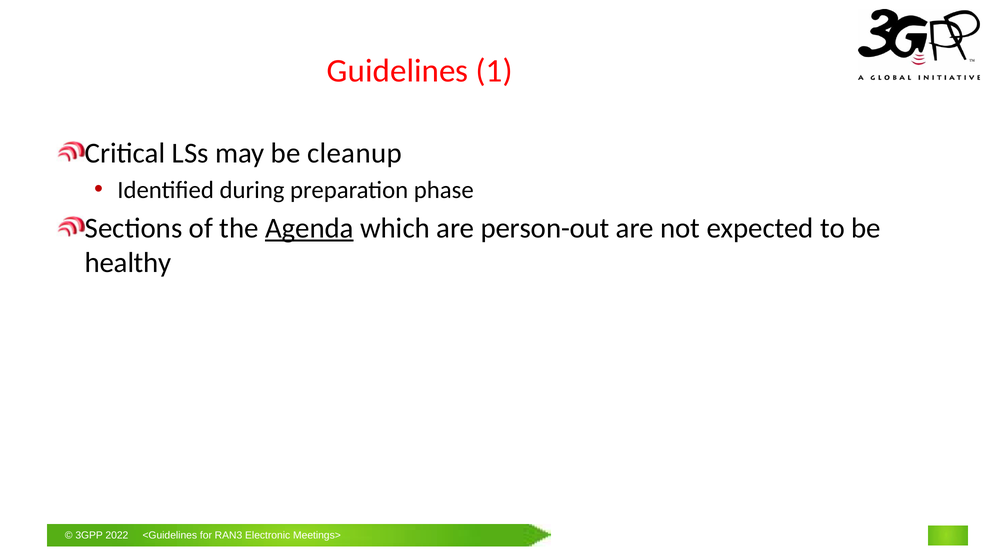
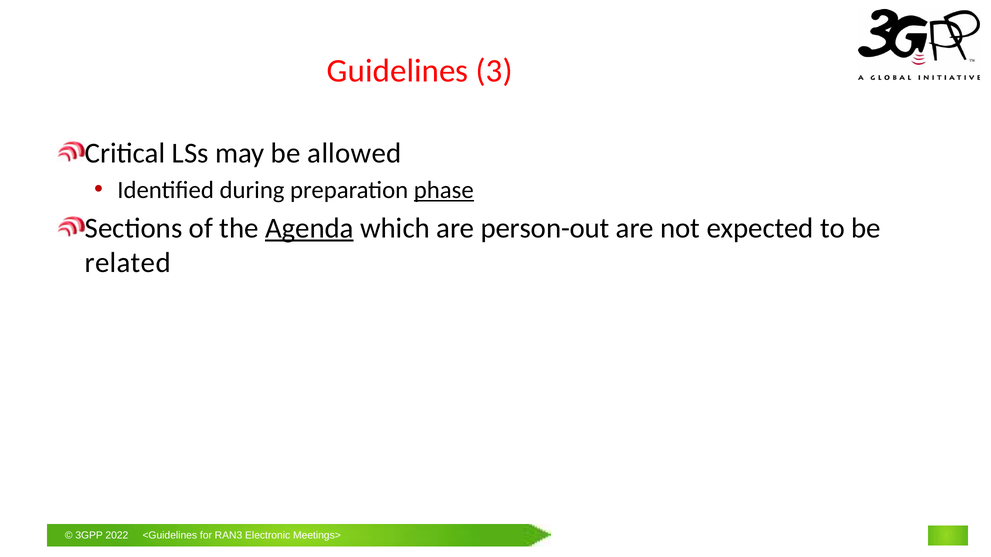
1: 1 -> 3 (494, 71)
cleanup: cleanup -> allowed (355, 153)
phase underline: none -> present (444, 190)
healthy: healthy -> related (128, 263)
